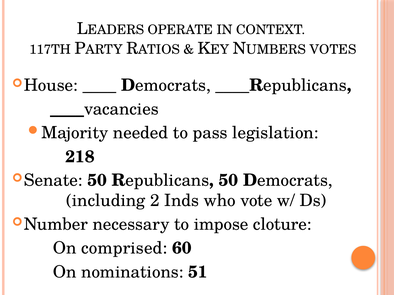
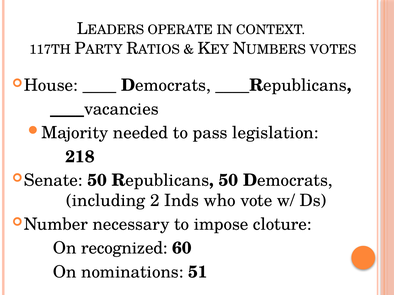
comprised: comprised -> recognized (124, 248)
